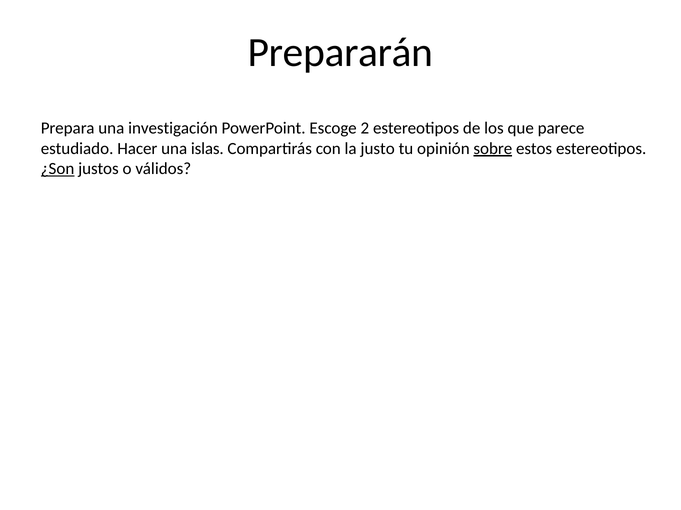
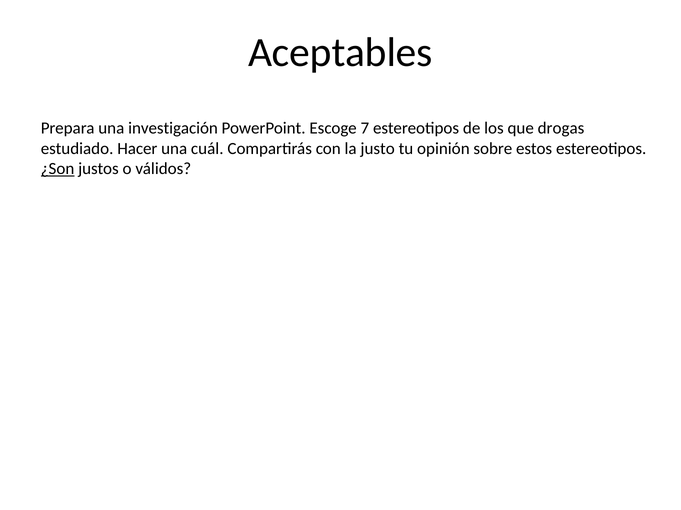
Prepararán: Prepararán -> Aceptables (340, 53)
2: 2 -> 7 (365, 128)
parece: parece -> drogas (561, 128)
islas: islas -> cuál (207, 149)
sobre underline: present -> none (493, 149)
